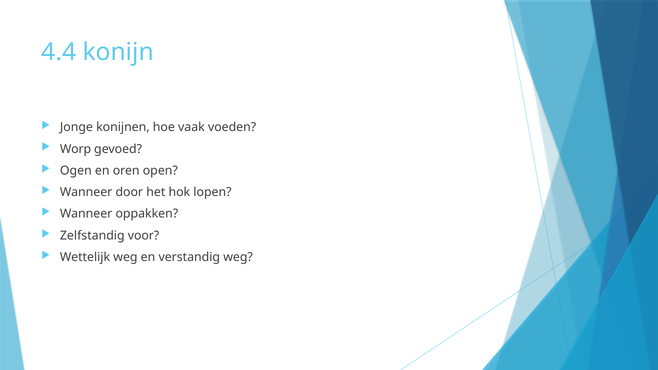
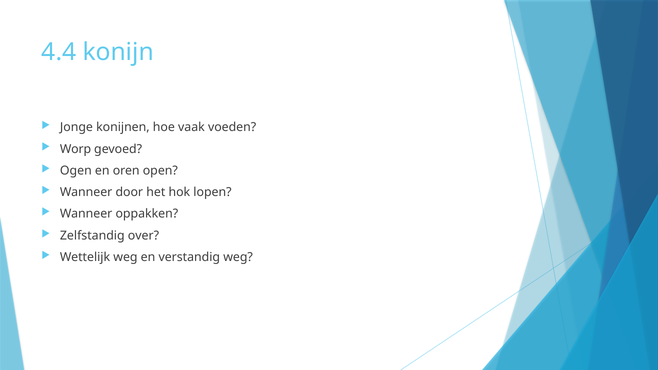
voor: voor -> over (143, 236)
